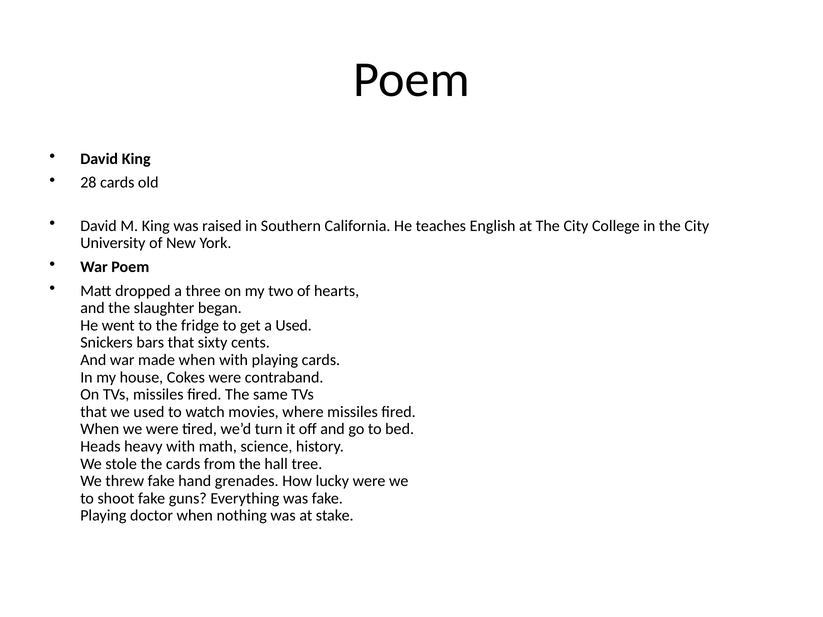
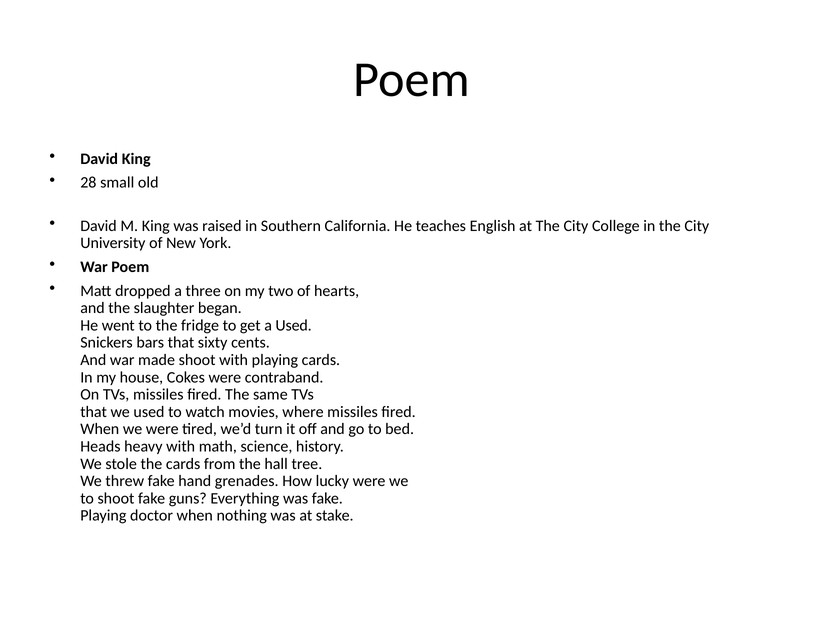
28 cards: cards -> small (117, 183)
made when: when -> shoot (197, 360)
